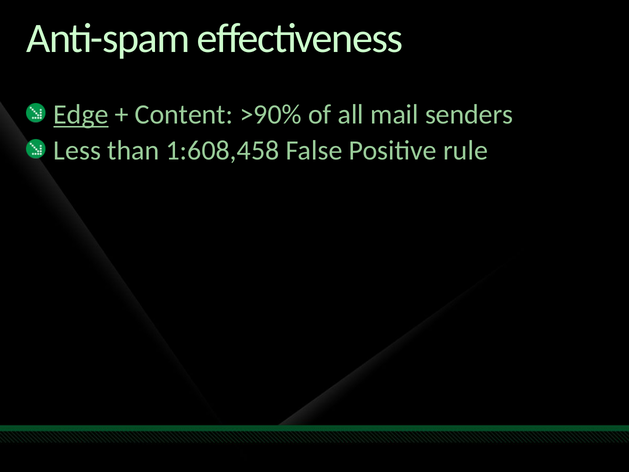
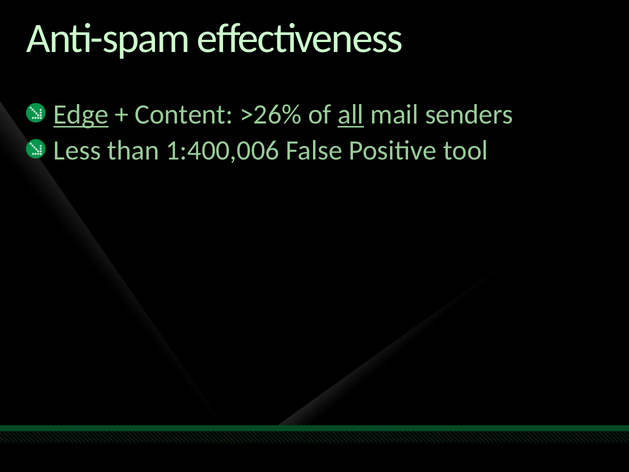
>90%: >90% -> >26% (271, 115)
all underline: none -> present (351, 115)
1:608,458: 1:608,458 -> 1:400,006 (223, 150)
rule: rule -> tool (466, 150)
